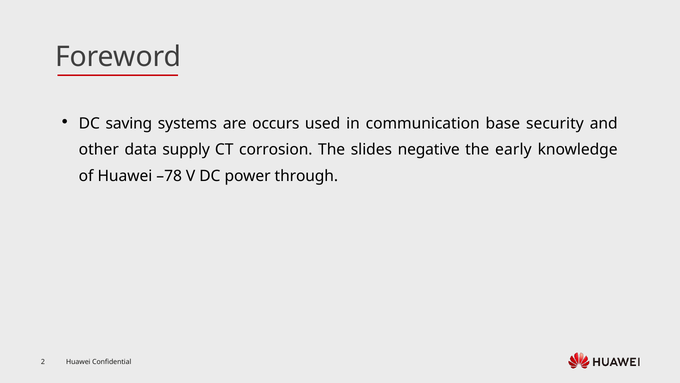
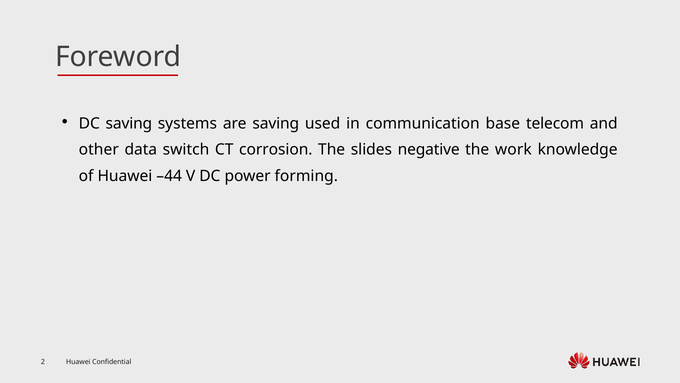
are occurs: occurs -> saving (276, 123)
security: security -> telecom (555, 123)
supply: supply -> switch (186, 149)
early: early -> work (513, 149)
–78: –78 -> –44 (169, 176)
through: through -> forming (306, 176)
